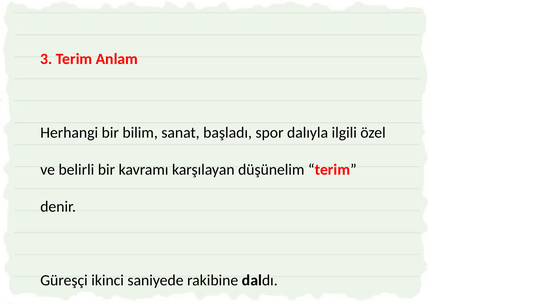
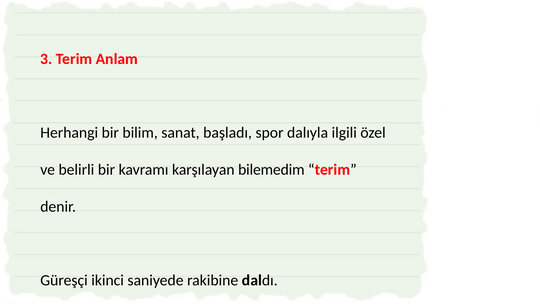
düşünelim: düşünelim -> bilemedim (271, 169)
